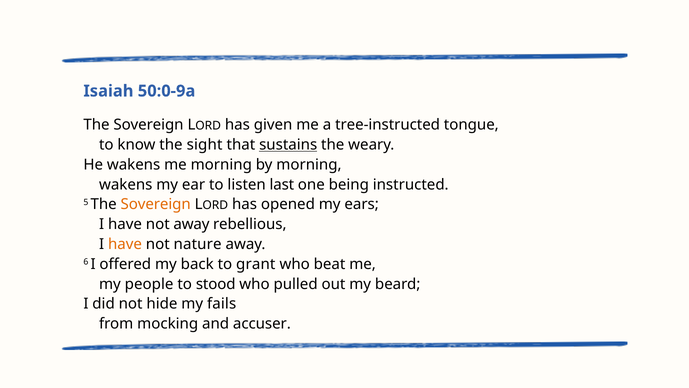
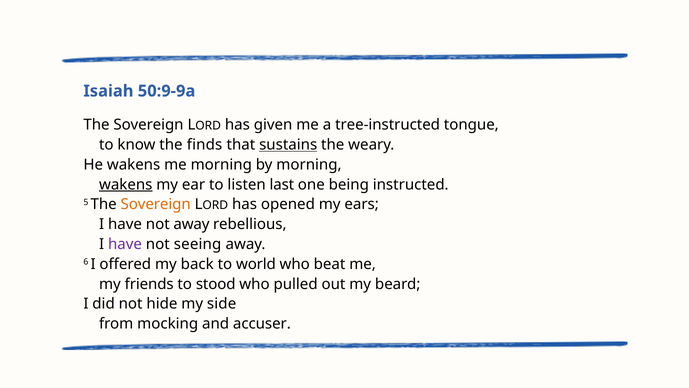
50:0-9a: 50:0-9a -> 50:9-9a (167, 91)
sight: sight -> finds (205, 145)
wakens underline: none -> present (126, 184)
have colour: orange -> purple (125, 244)
nature: nature -> seeing (198, 244)
grant: grant -> world (256, 264)
people: people -> friends (149, 284)
fails: fails -> side (222, 304)
